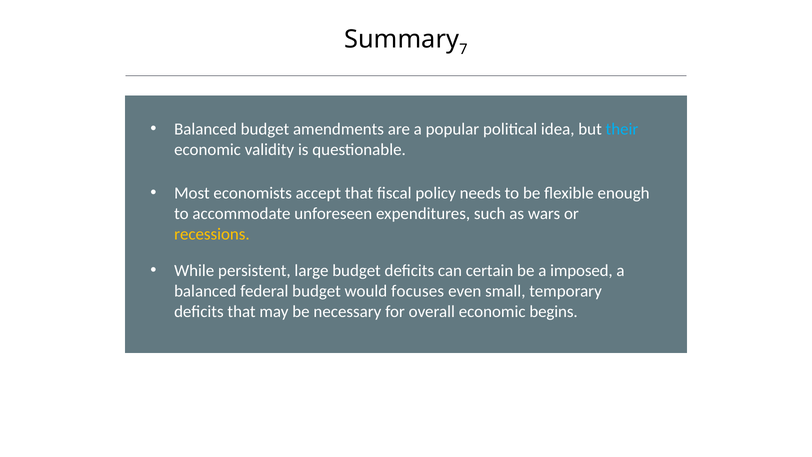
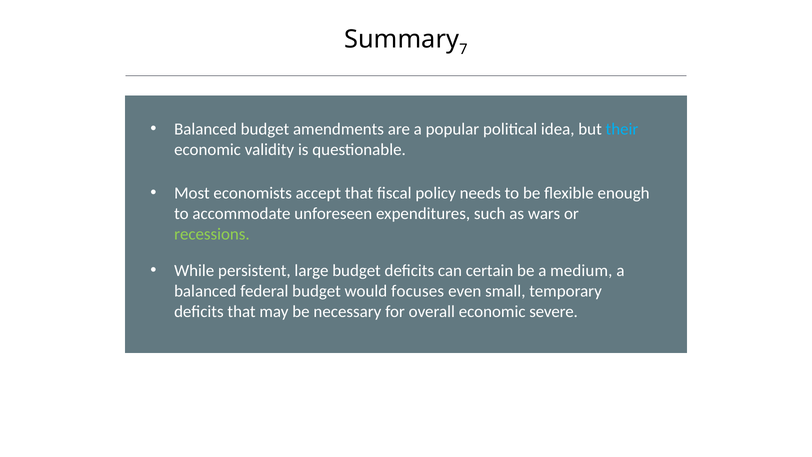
recessions colour: yellow -> light green (212, 234)
imposed: imposed -> medium (581, 271)
begins: begins -> severe (554, 311)
